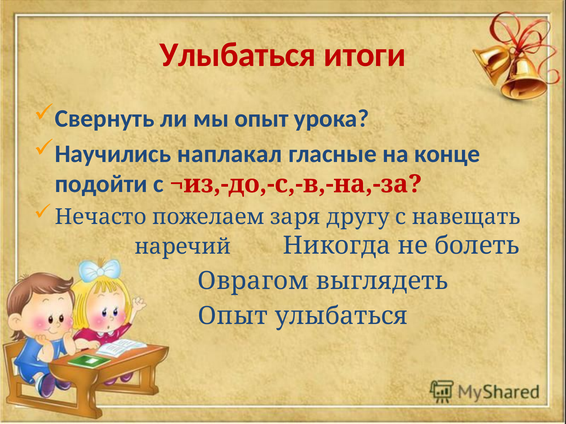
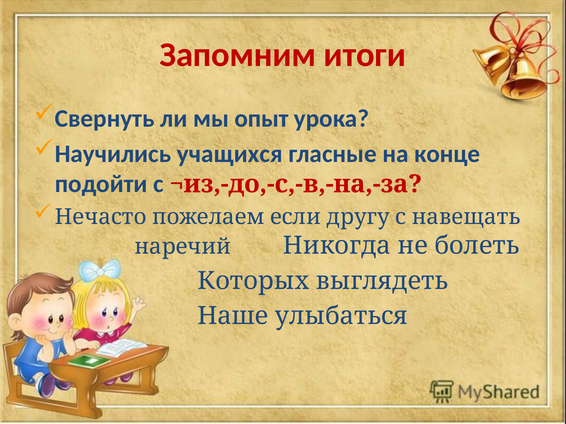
Улыбаться: Улыбаться -> Запомним (238, 55)
наплакал: наплакал -> учащихся (230, 154)
заря: заря -> если (296, 217)
Оврагом: Оврагом -> Которых (253, 281)
Опыт: Опыт -> Наше (233, 316)
